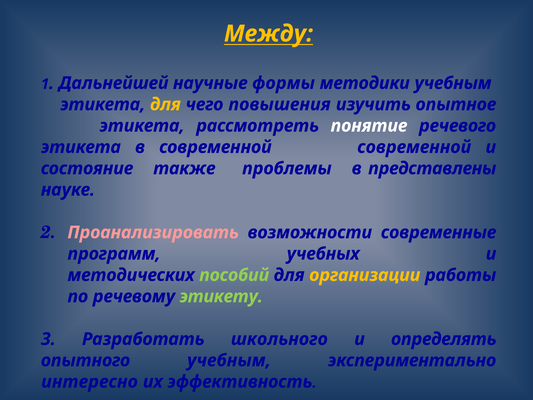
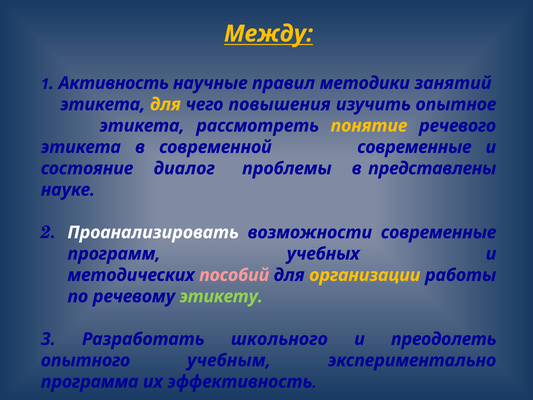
Дальнейшей: Дальнейшей -> Активность (114, 83)
формы: формы -> правил (284, 83)
методики учебным: учебным -> занятий (453, 83)
понятие colour: white -> yellow (369, 126)
современной современной: современной -> современные (414, 147)
также: также -> диалог (184, 168)
Проанализировать colour: pink -> white (153, 232)
пособий colour: light green -> pink (234, 275)
определять: определять -> преодолеть (444, 339)
интересно: интересно -> программа (90, 382)
